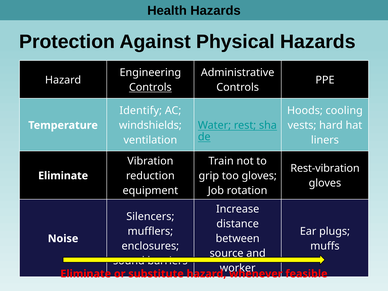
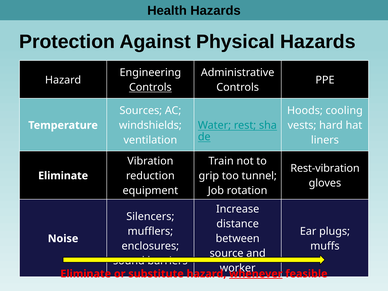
Identify: Identify -> Sources (141, 111)
too gloves: gloves -> tunnel (259, 176)
whenever underline: none -> present (256, 274)
